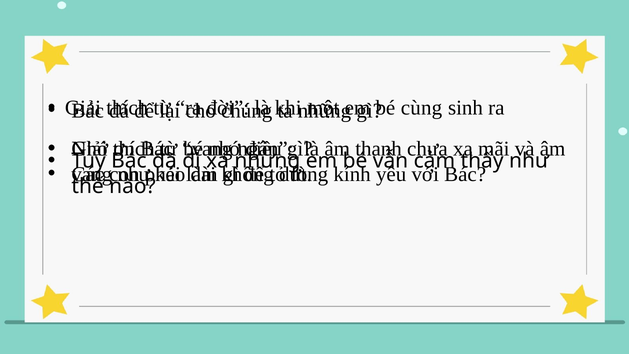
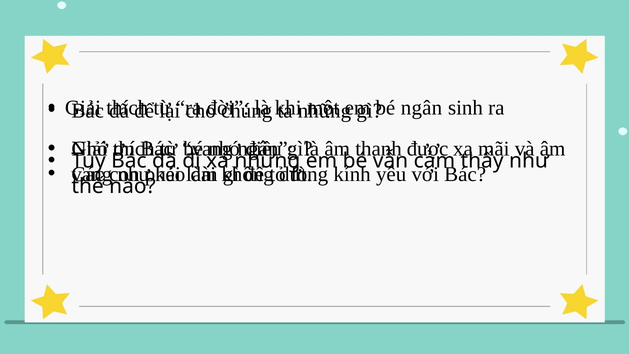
bé cùng: cùng -> ngân (422, 108)
chưa: chưa -> được (428, 149)
